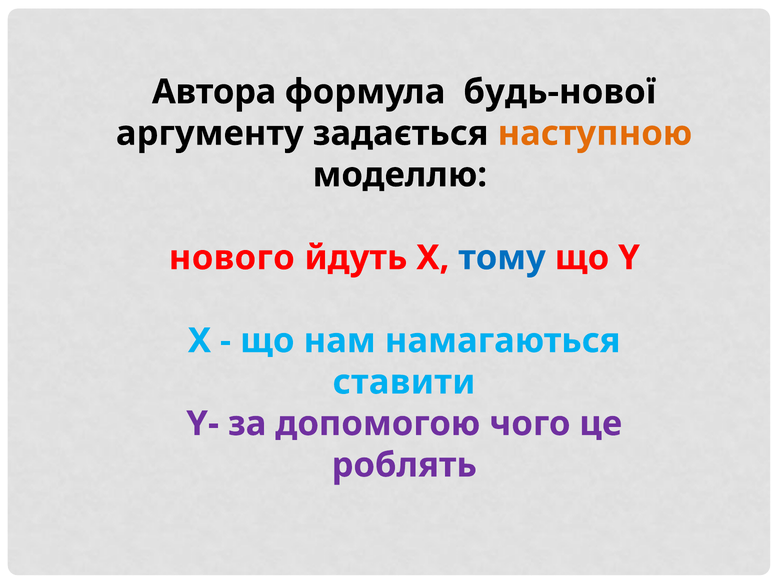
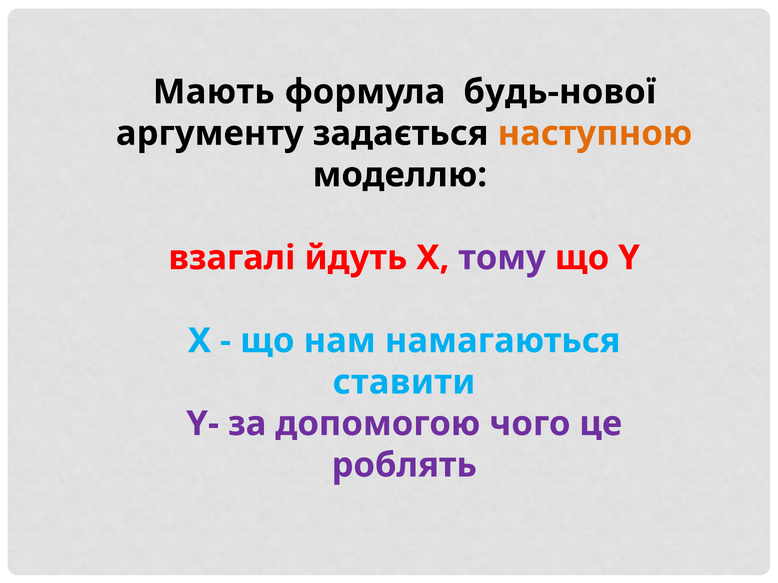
Автора: Автора -> Мають (214, 92)
нового: нового -> взагалі (232, 258)
тому colour: blue -> purple (502, 258)
